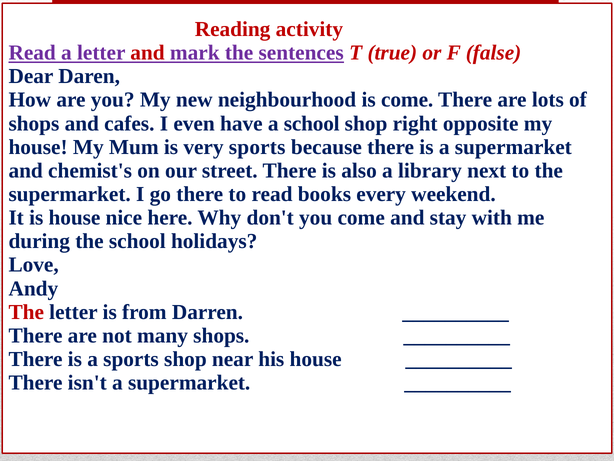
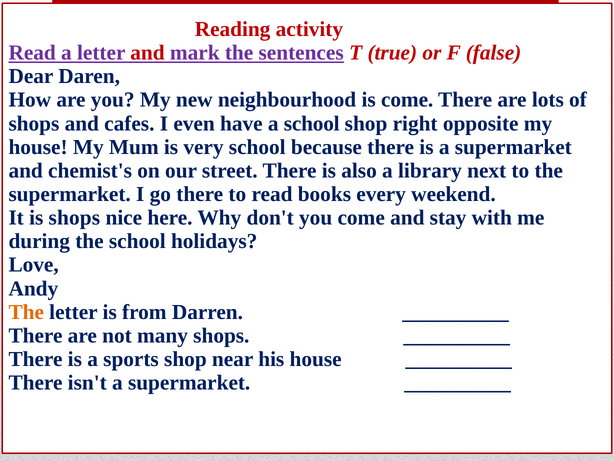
very sports: sports -> school (257, 147)
is house: house -> shops (74, 218)
The colour: red -> orange (26, 312)
